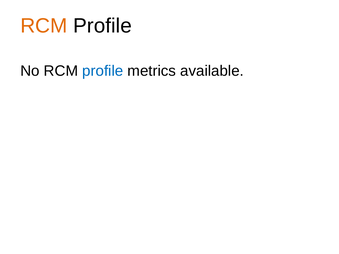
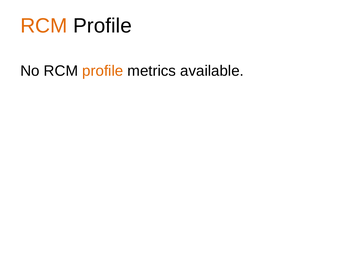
profile colour: blue -> orange (103, 71)
